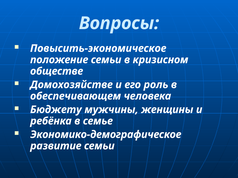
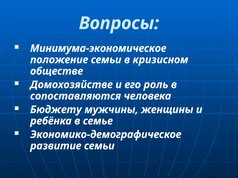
Повысить-экономическое: Повысить-экономическое -> Минимума-экономическое (98, 48)
обеспечивающем: обеспечивающем -> сопоставляются (76, 96)
